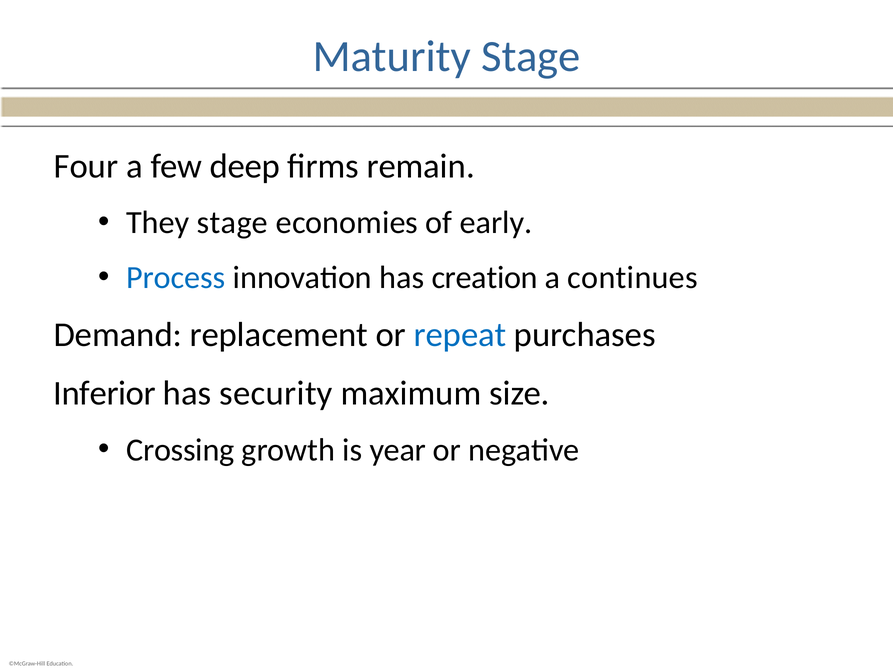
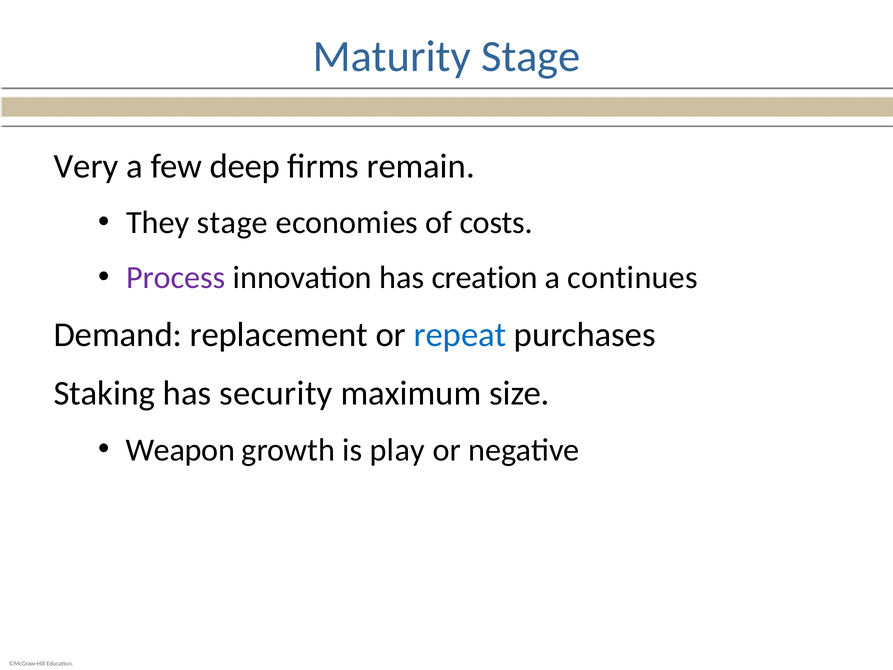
Four: Four -> Very (86, 166)
early: early -> costs (496, 223)
Process colour: blue -> purple (176, 278)
Inferior: Inferior -> Staking (104, 393)
Crossing: Crossing -> Weapon (180, 450)
year: year -> play (397, 450)
